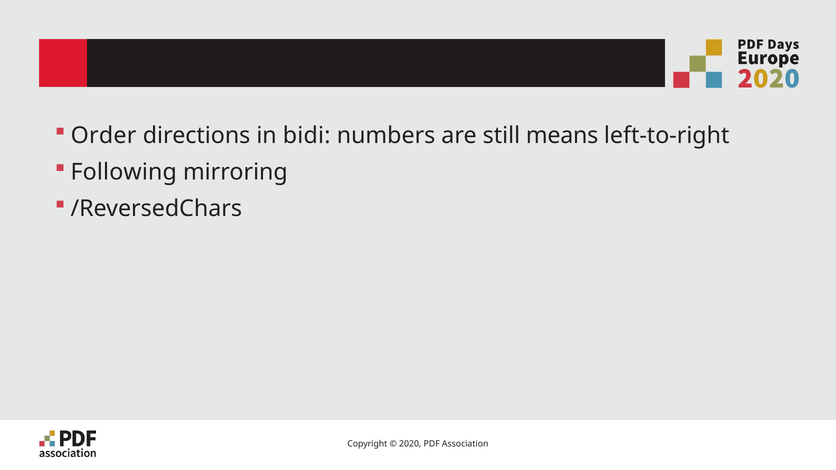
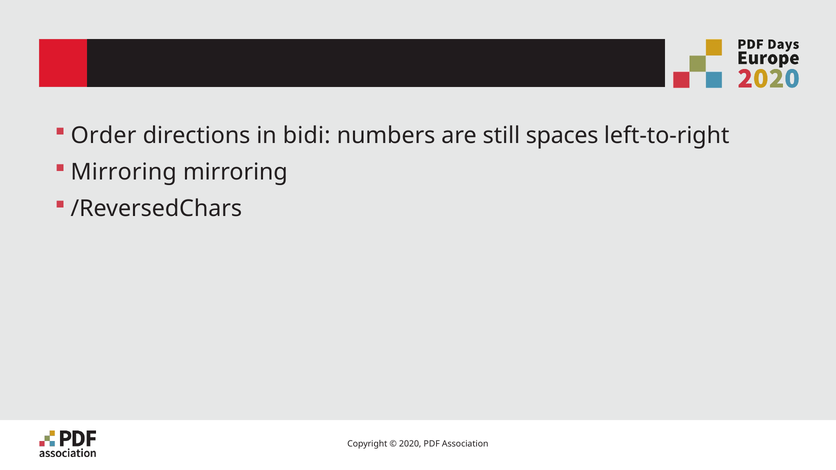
means: means -> spaces (562, 136)
Following: Following -> Mirroring (124, 172)
